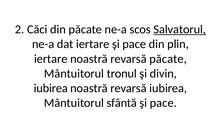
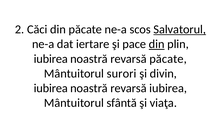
din underline: none -> present (157, 44)
iertare: iertare -> iubirea (51, 59)
tronul: tronul -> surori (122, 74)
pace: pace -> viaţa (163, 103)
